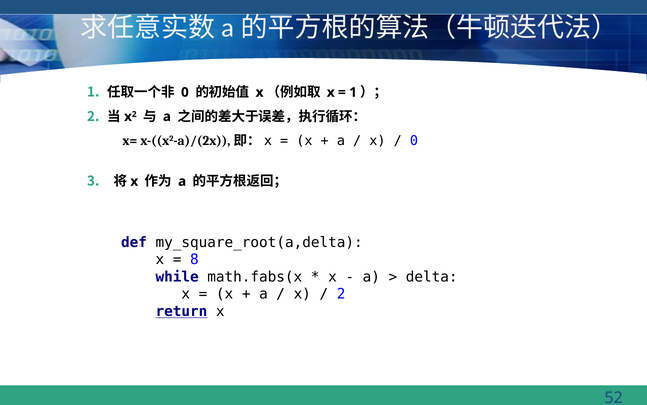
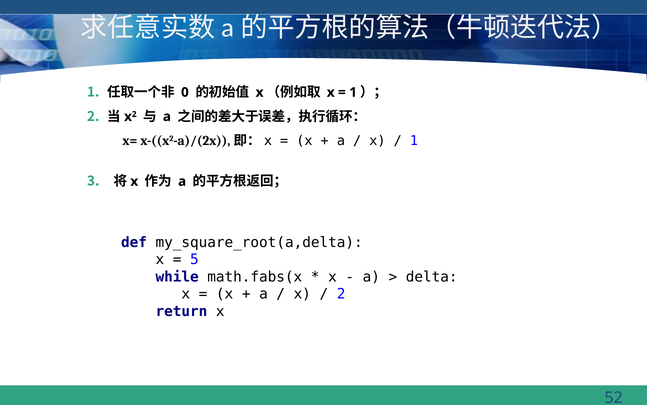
0: 0 -> 1 (414, 141)
8: 8 -> 5 (194, 259)
return underline: present -> none (181, 311)
